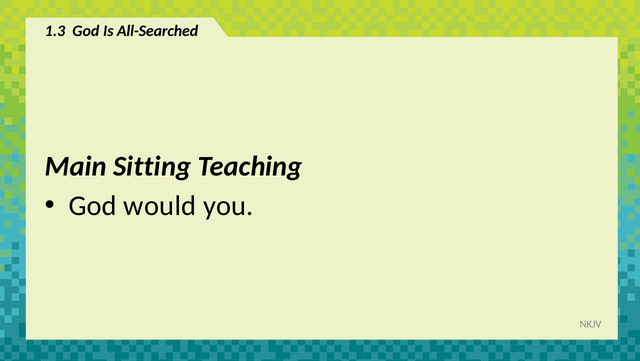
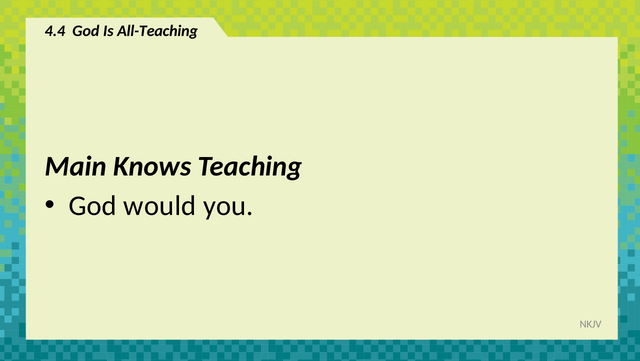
1.3: 1.3 -> 4.4 (55, 31)
All-Searched: All-Searched -> All-Teaching (158, 31)
Sitting: Sitting -> Knows (152, 166)
